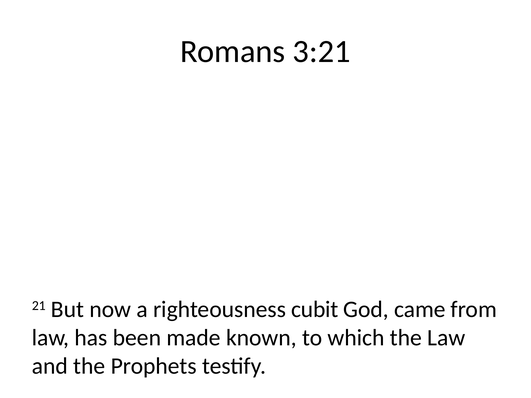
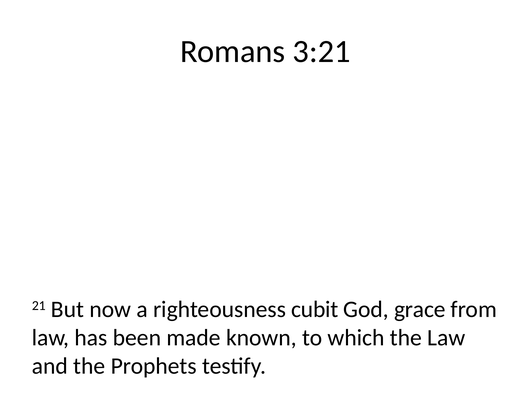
came: came -> grace (420, 310)
